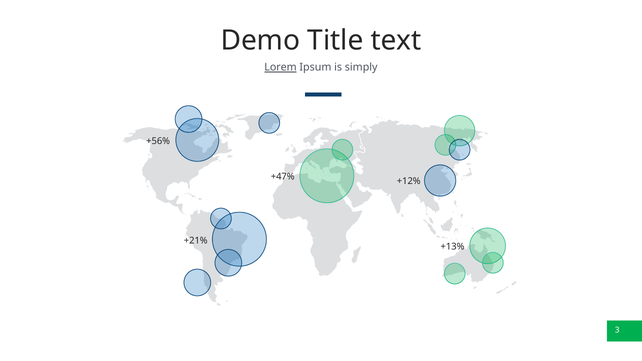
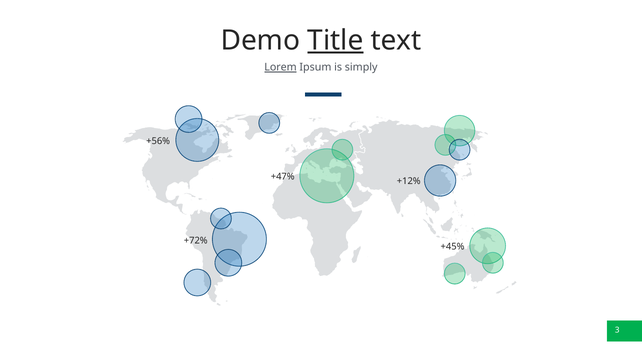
Title underline: none -> present (336, 40)
+21%: +21% -> +72% (196, 241)
+13%: +13% -> +45% (453, 247)
